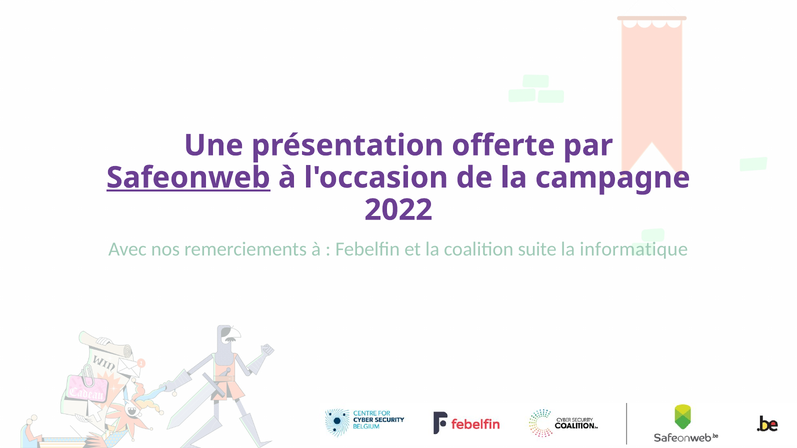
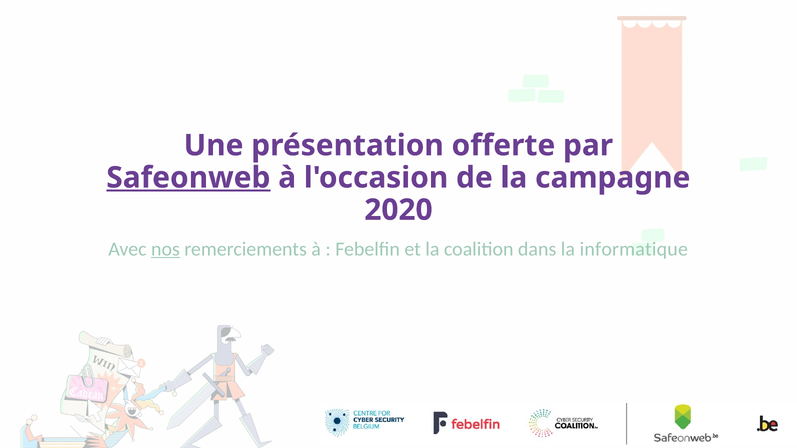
2022: 2022 -> 2020 (398, 210)
nos underline: none -> present (165, 249)
suite: suite -> dans (537, 249)
